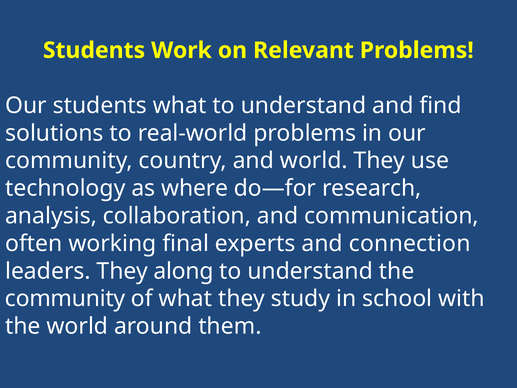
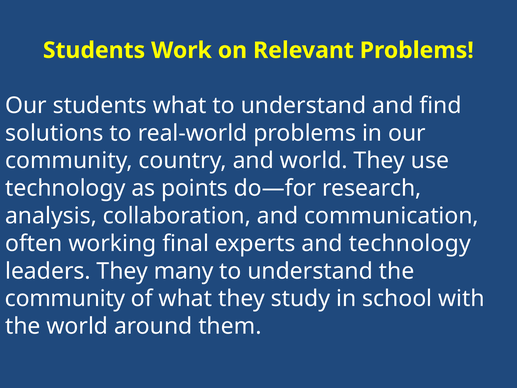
where: where -> points (195, 188)
and connection: connection -> technology (410, 243)
along: along -> many (184, 271)
